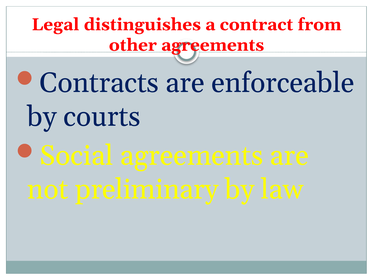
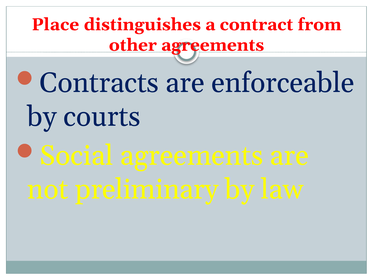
Legal: Legal -> Place (55, 25)
